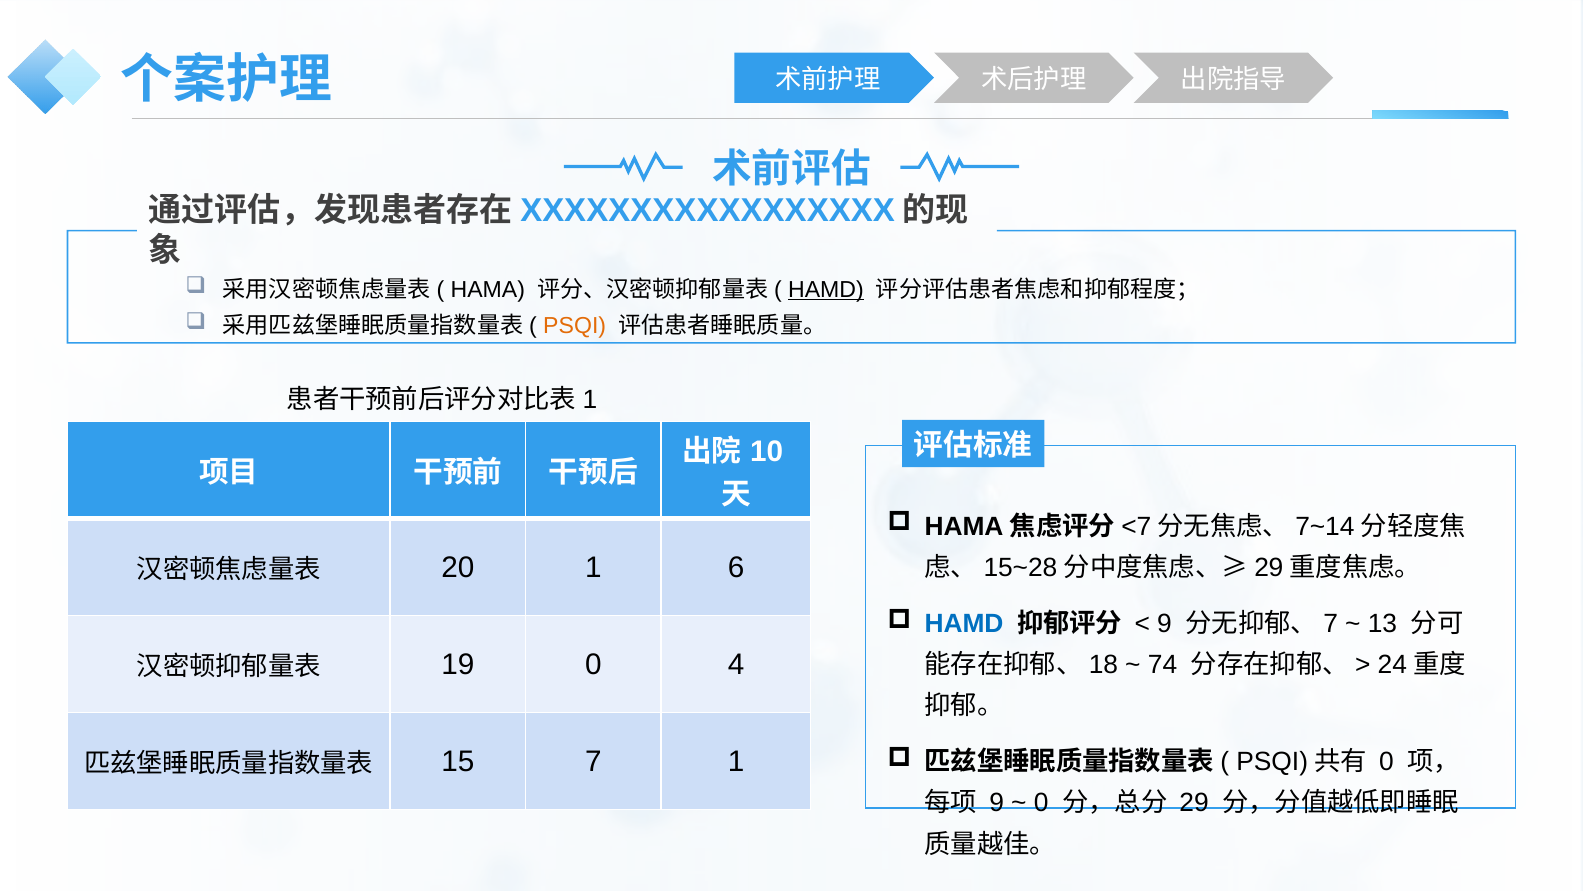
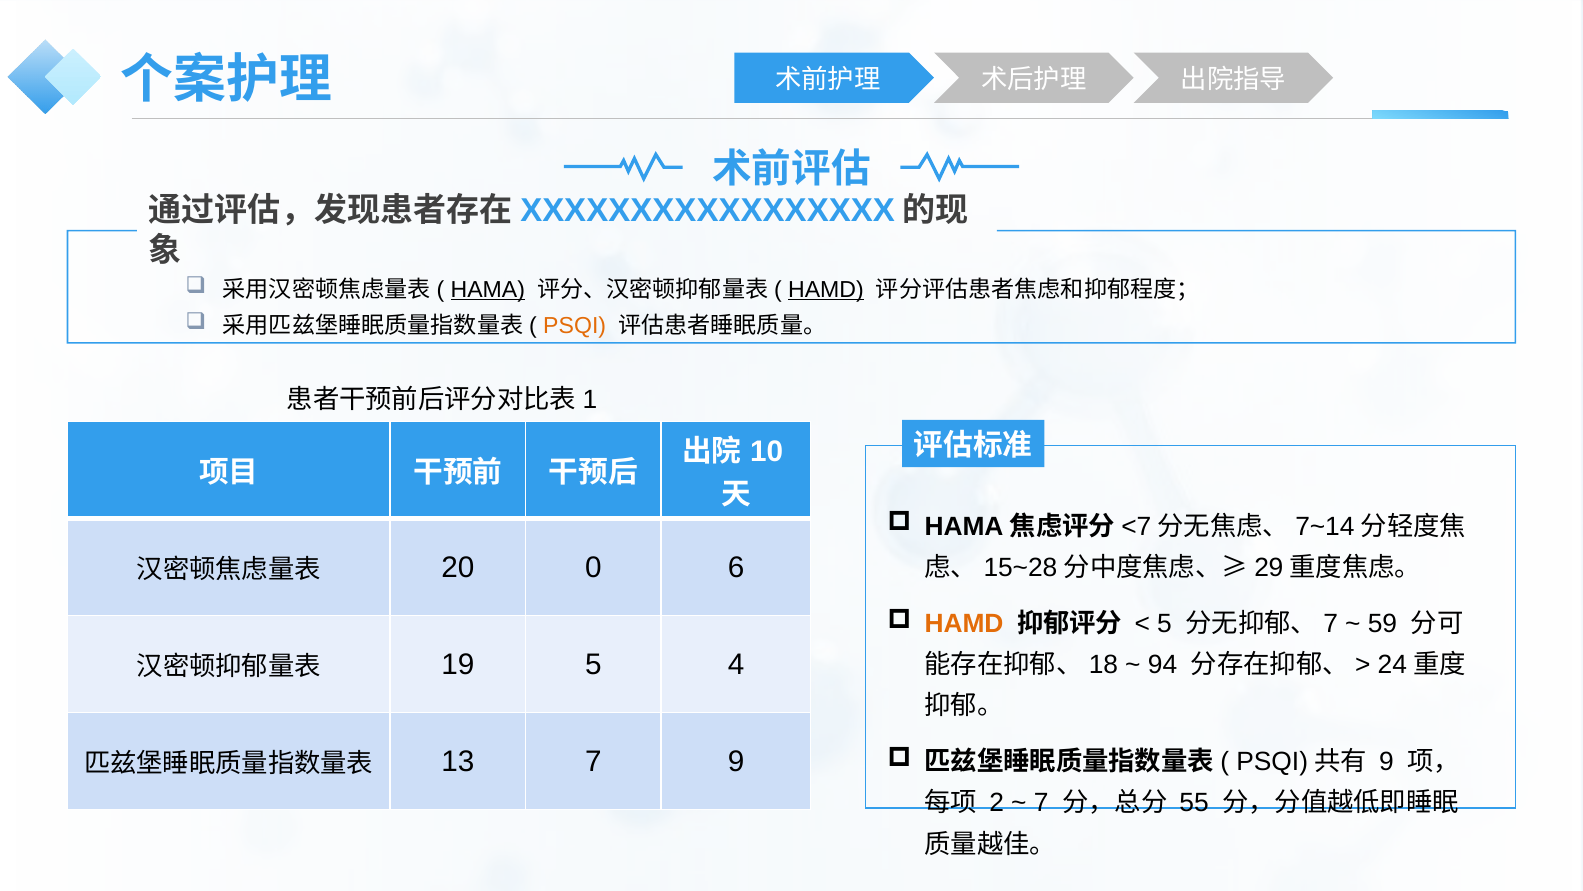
HAMA underline: none -> present (488, 290)
20 1: 1 -> 0 (593, 567)
HAMD colour: blue -> orange (964, 623)
9: 9 -> 5 (1164, 623)
13: 13 -> 59 (1382, 623)
74: 74 -> 94 (1163, 664)
19 0: 0 -> 5 (593, 664)
0: 0 -> 9 (1386, 762)
15: 15 -> 13 (458, 761)
7 1: 1 -> 9 (736, 761)
9: 9 -> 2 (997, 803)
0: 0 -> 7 (1041, 803)
29: 29 -> 55 (1194, 803)
